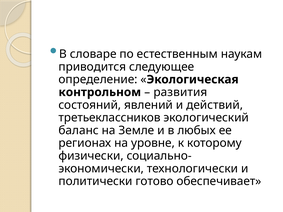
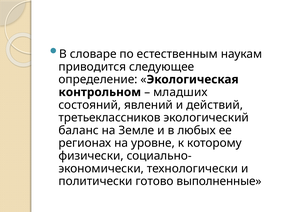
развития: развития -> младших (180, 92)
обеспечивает: обеспечивает -> выполненные (219, 181)
